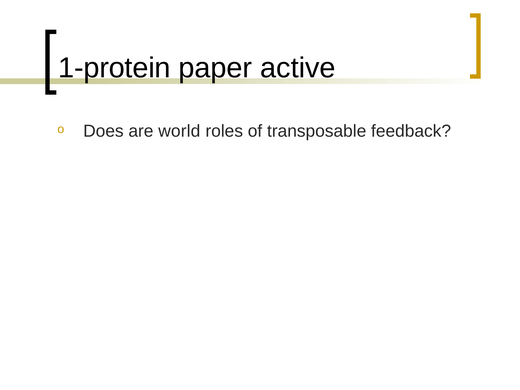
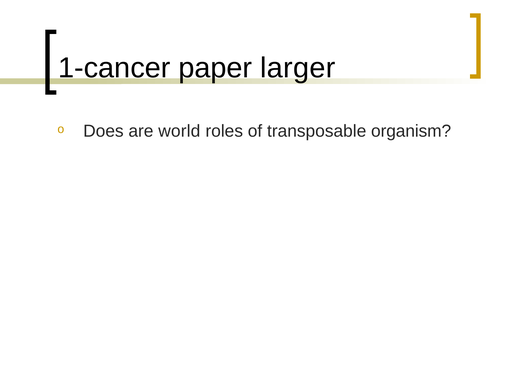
1-protein: 1-protein -> 1-cancer (114, 68)
active: active -> larger (298, 68)
feedback: feedback -> organism (411, 131)
